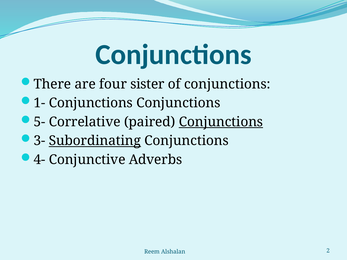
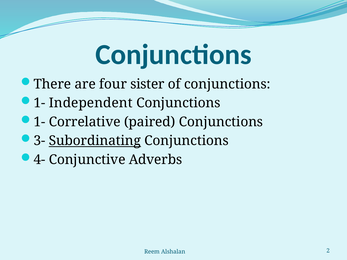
1- Conjunctions: Conjunctions -> Independent (91, 103)
5-: 5- -> 1- (39, 122)
Conjunctions underline: present -> none (221, 122)
